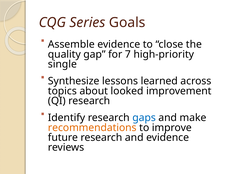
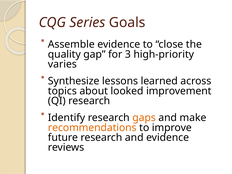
7: 7 -> 3 (128, 54)
single: single -> varies (62, 64)
gaps colour: blue -> orange (144, 118)
